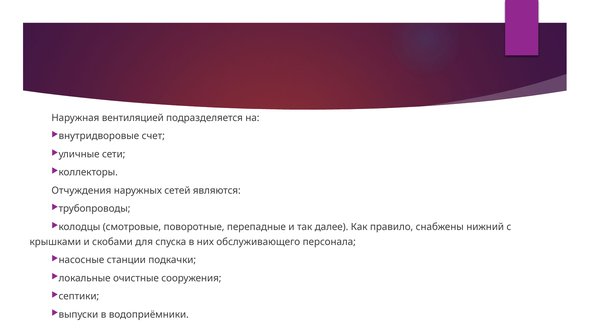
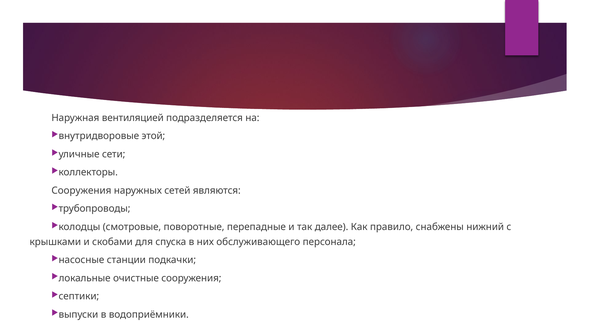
счет: счет -> этой (153, 136)
Отчуждения: Отчуждения -> Сооружения (81, 190)
